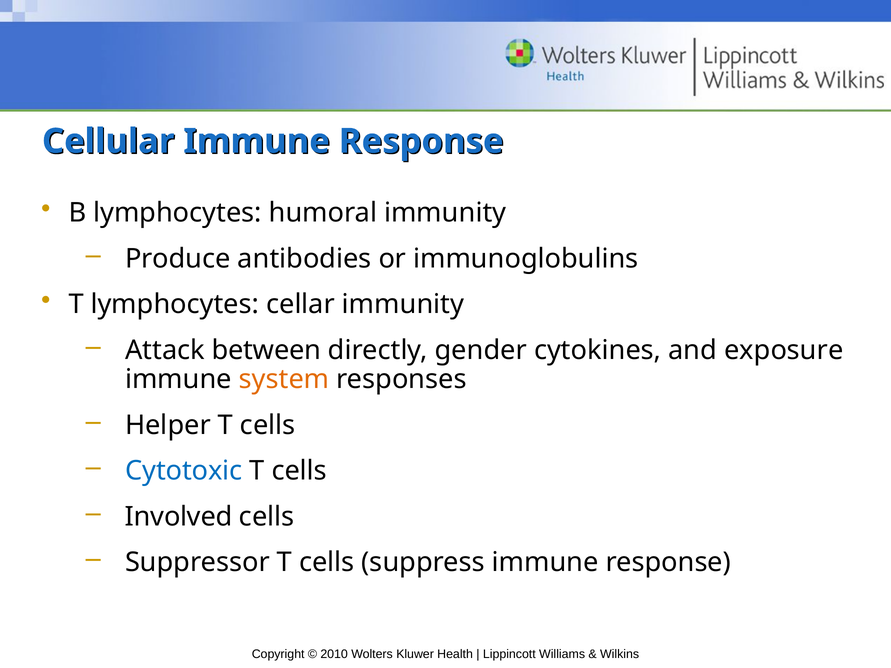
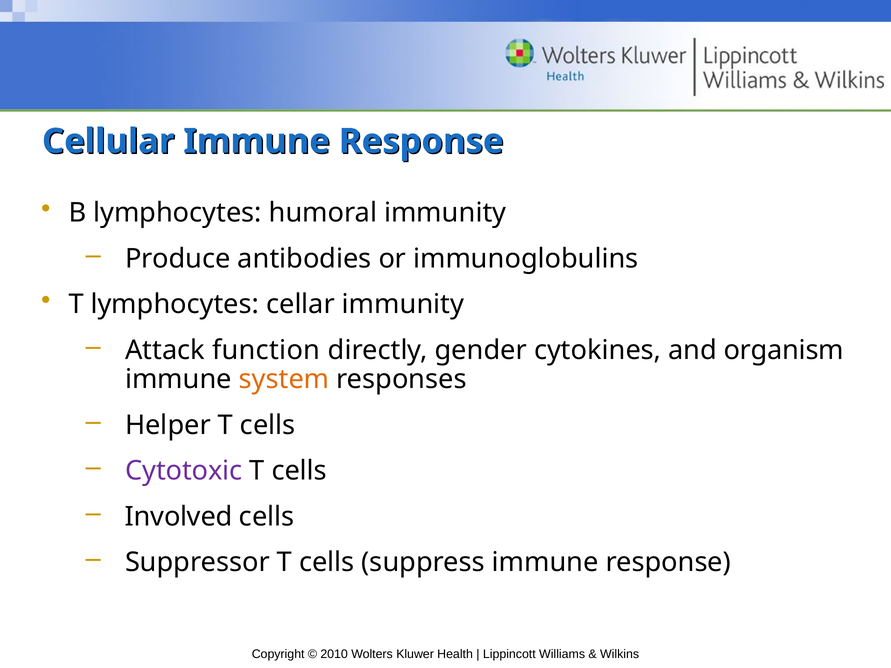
between: between -> function (266, 350)
exposure: exposure -> organism (784, 350)
Cytotoxic colour: blue -> purple (184, 471)
